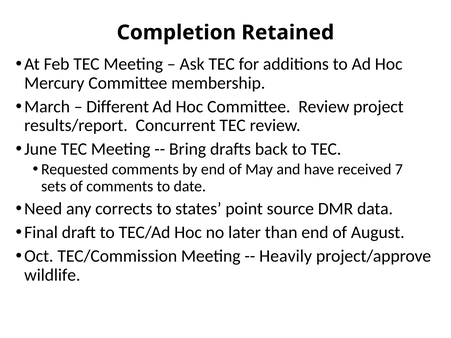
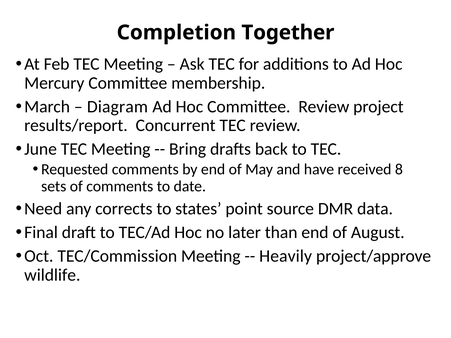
Retained: Retained -> Together (288, 33)
Different: Different -> Diagram (117, 107)
7: 7 -> 8 (399, 170)
